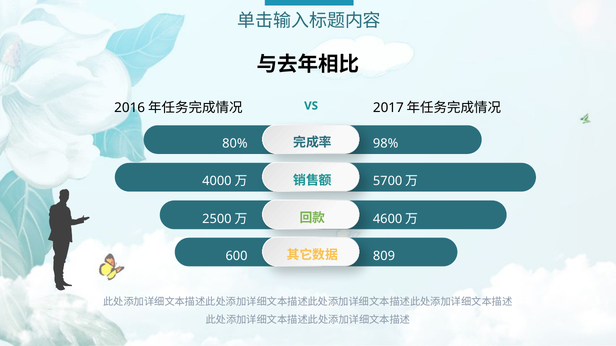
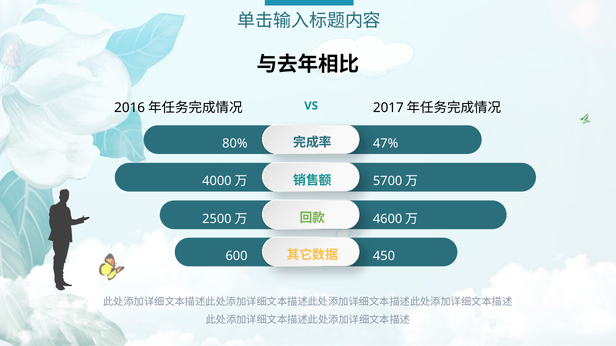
98%: 98% -> 47% (386, 144)
809: 809 -> 450 (384, 256)
